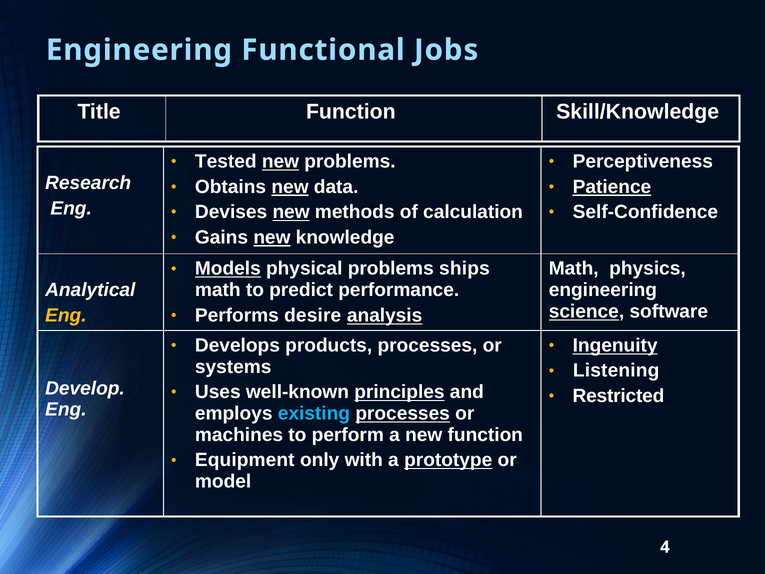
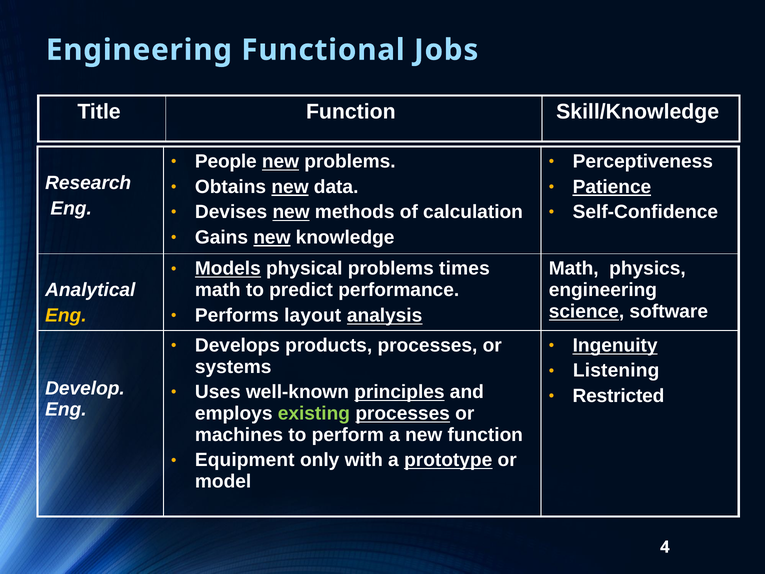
Tested: Tested -> People (226, 161)
ships: ships -> times (464, 269)
desire: desire -> layout (313, 315)
existing colour: light blue -> light green (314, 413)
